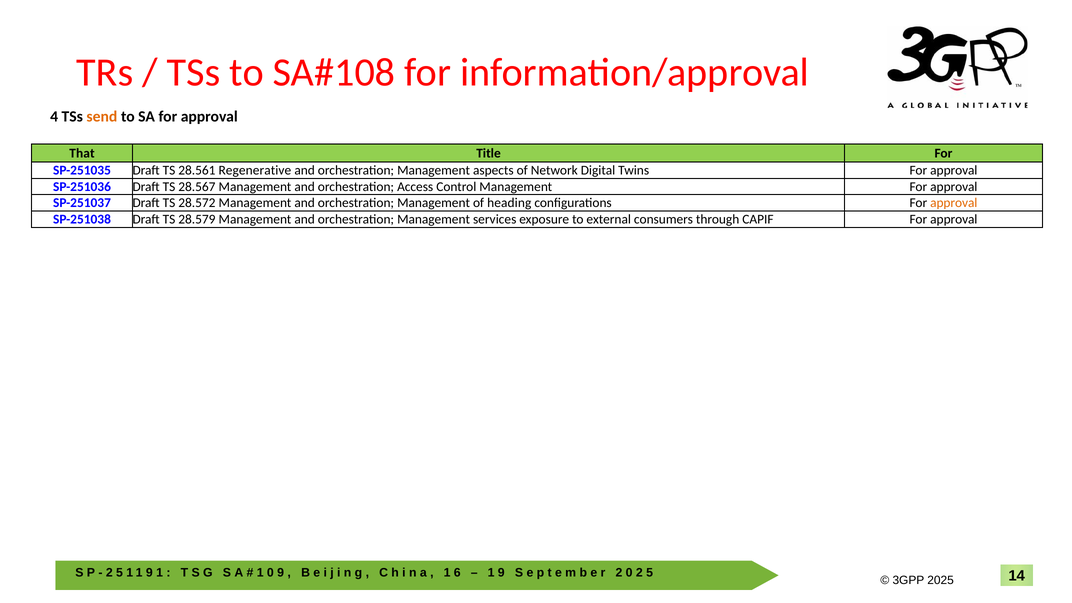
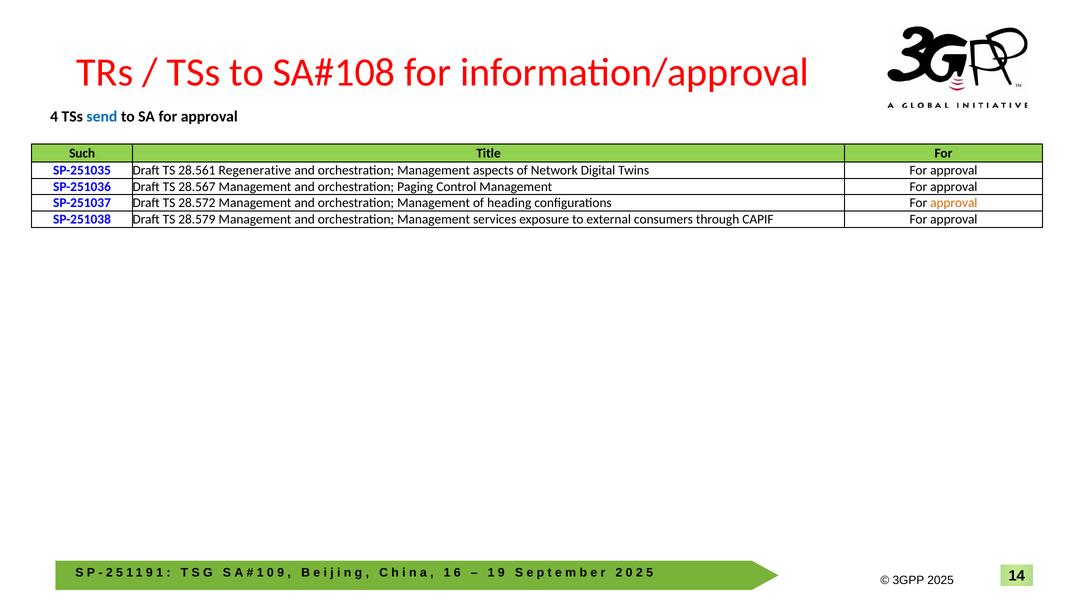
send colour: orange -> blue (102, 117)
That: That -> Such (82, 153)
Access: Access -> Paging (415, 187)
